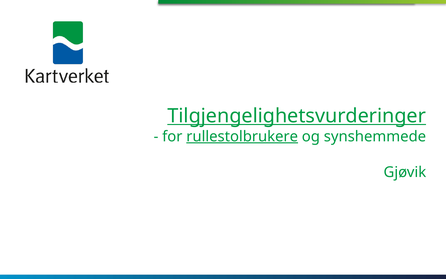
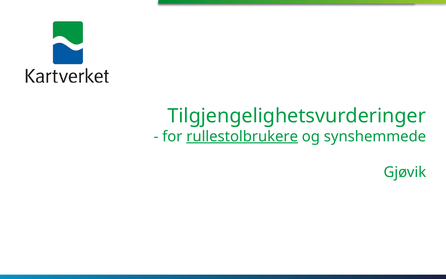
Tilgjengelighetsvurderinger underline: present -> none (297, 116)
